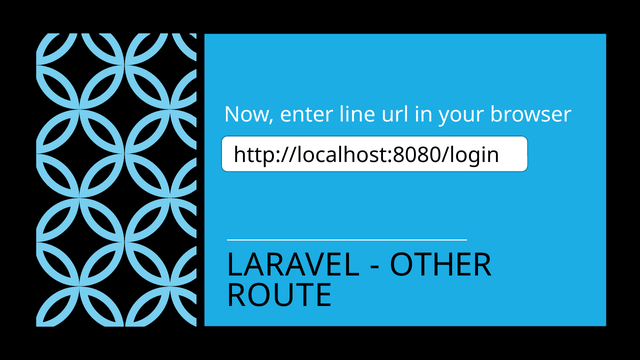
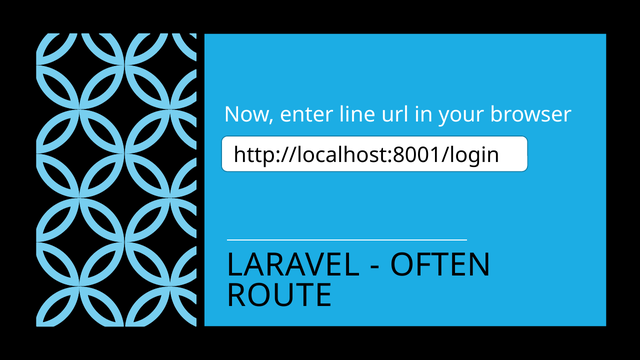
http://localhost:8080/login: http://localhost:8080/login -> http://localhost:8001/login (367, 155)
OTHER: OTHER -> OFTEN (441, 265)
